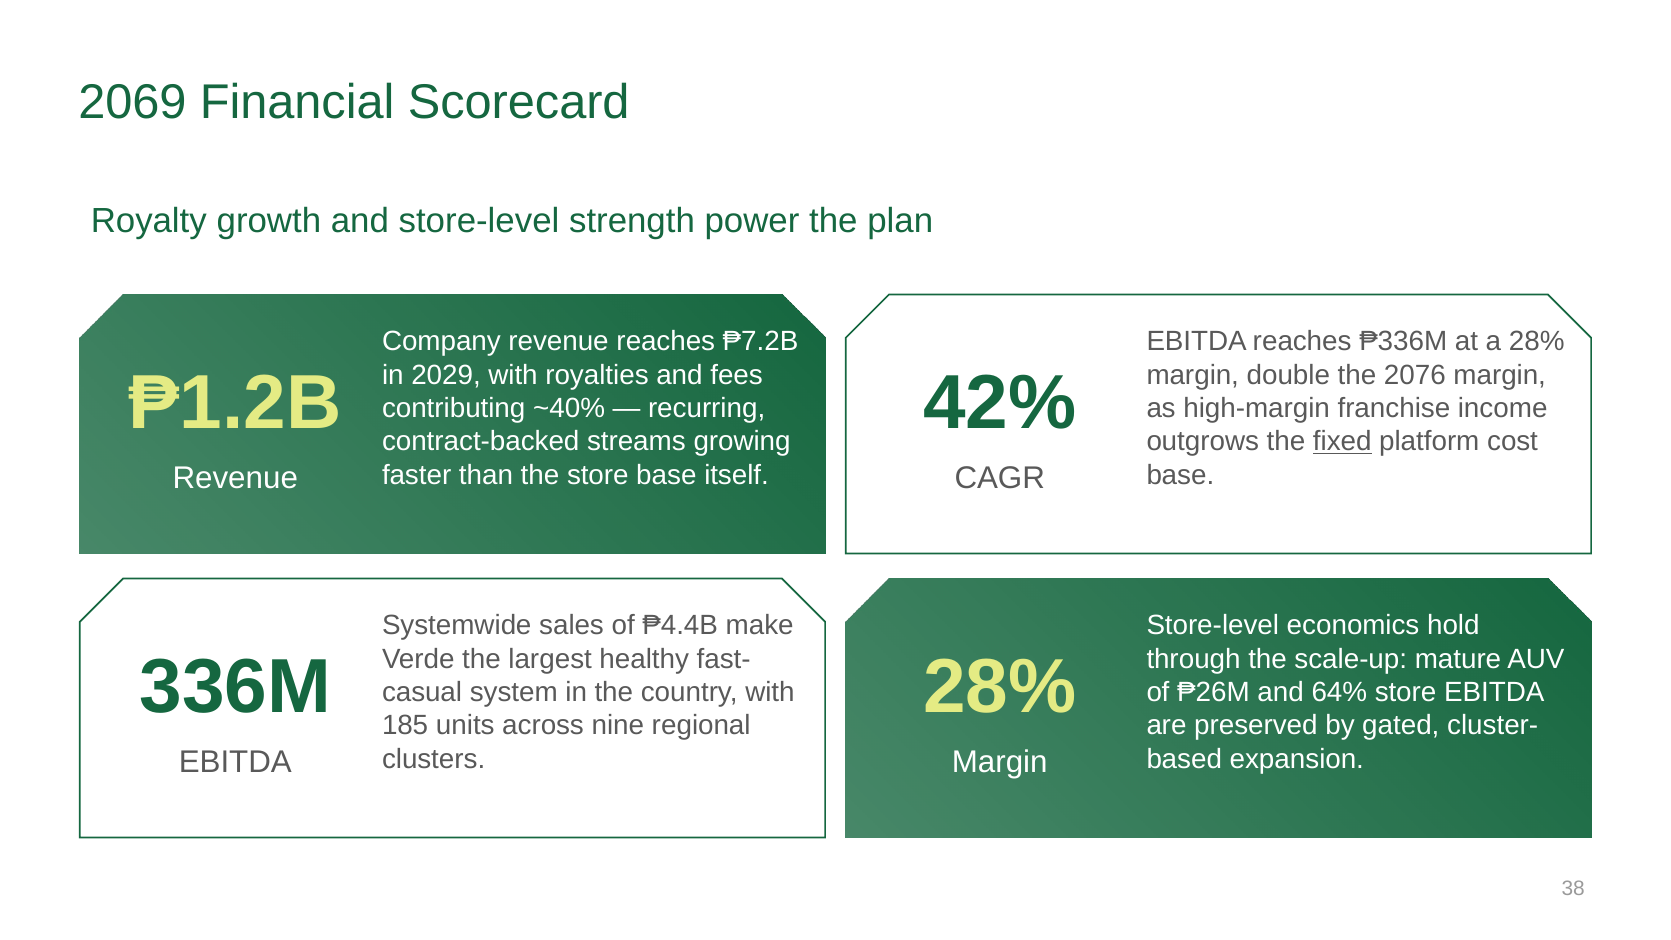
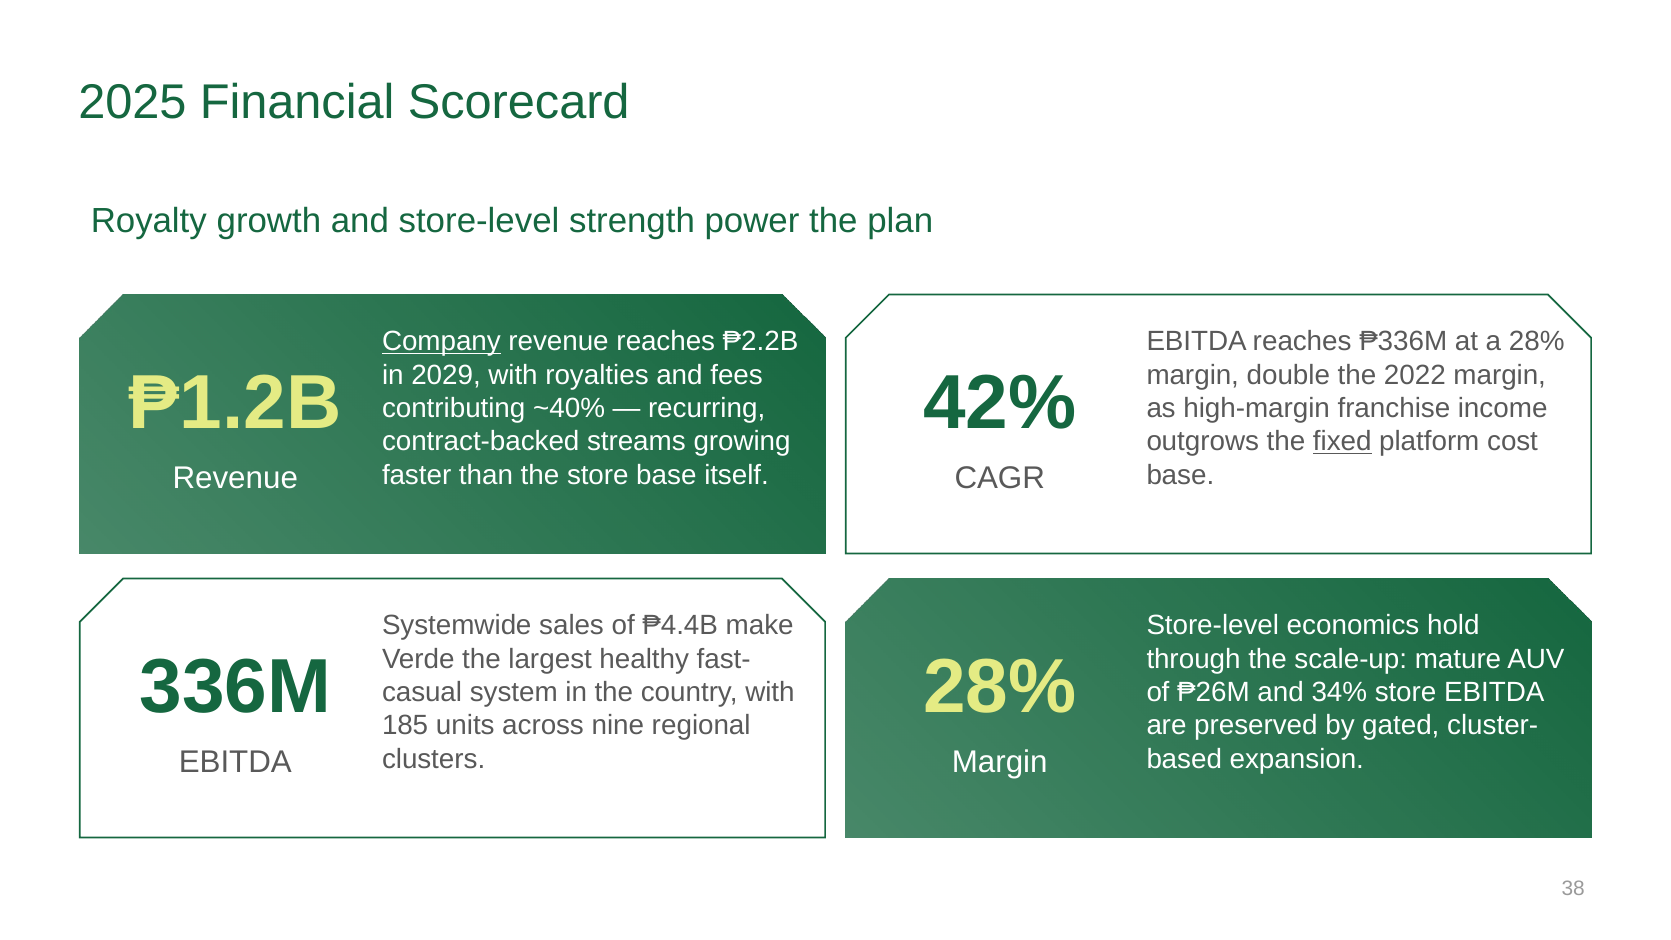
2069: 2069 -> 2025 (132, 103)
Company underline: none -> present (441, 341)
₱7.2B: ₱7.2B -> ₱2.2B (761, 341)
2076: 2076 -> 2022 (1415, 375)
64%: 64% -> 34% (1339, 692)
